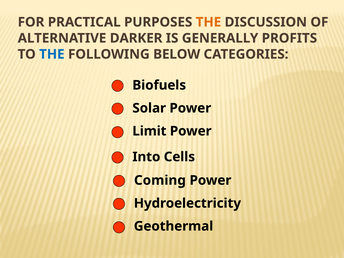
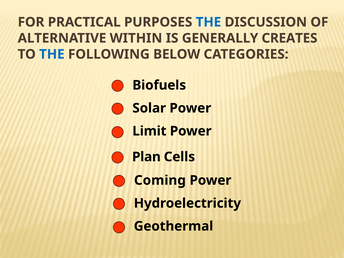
THE colour: orange -> blue (208, 22)
DARKER: DARKER -> WITHIN (136, 38)
PROFITS: PROFITS -> CREATES (289, 38)
Into: Into -> Plan (146, 157)
